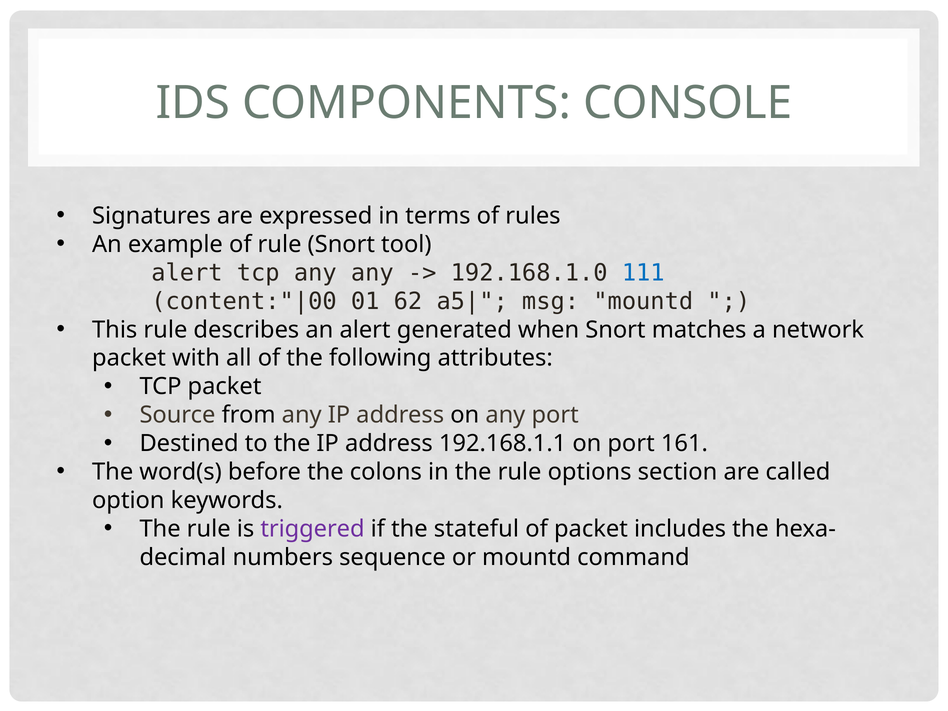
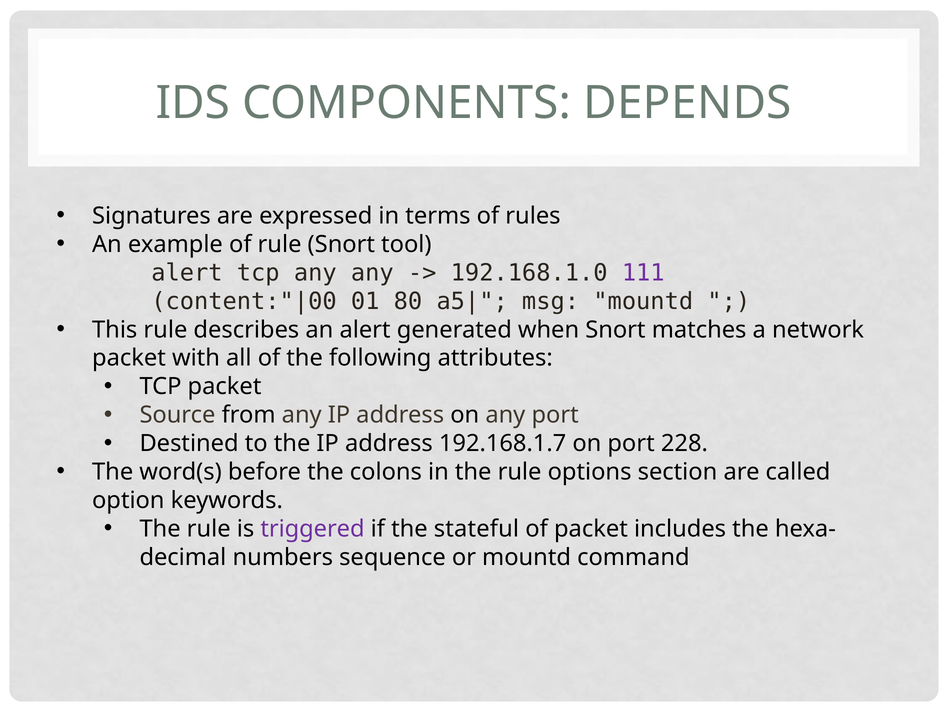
CONSOLE: CONSOLE -> DEPENDS (687, 103)
111 colour: blue -> purple (643, 273)
62: 62 -> 80 (408, 301)
192.168.1.1: 192.168.1.1 -> 192.168.1.7 (503, 443)
161: 161 -> 228 (684, 443)
